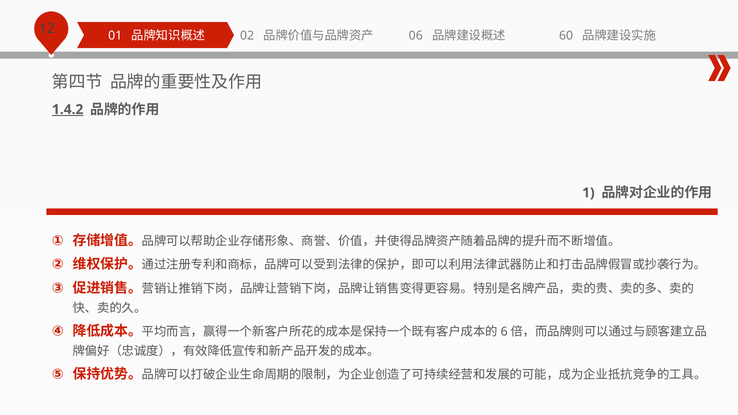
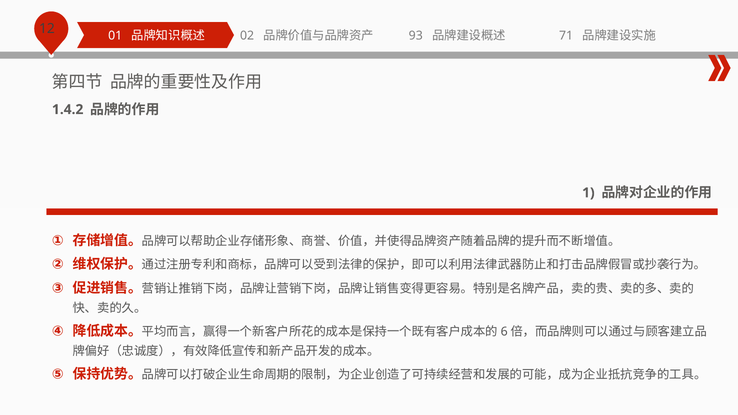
60: 60 -> 71 (566, 36)
06: 06 -> 93 (416, 36)
1.4.2 underline: present -> none (68, 109)
